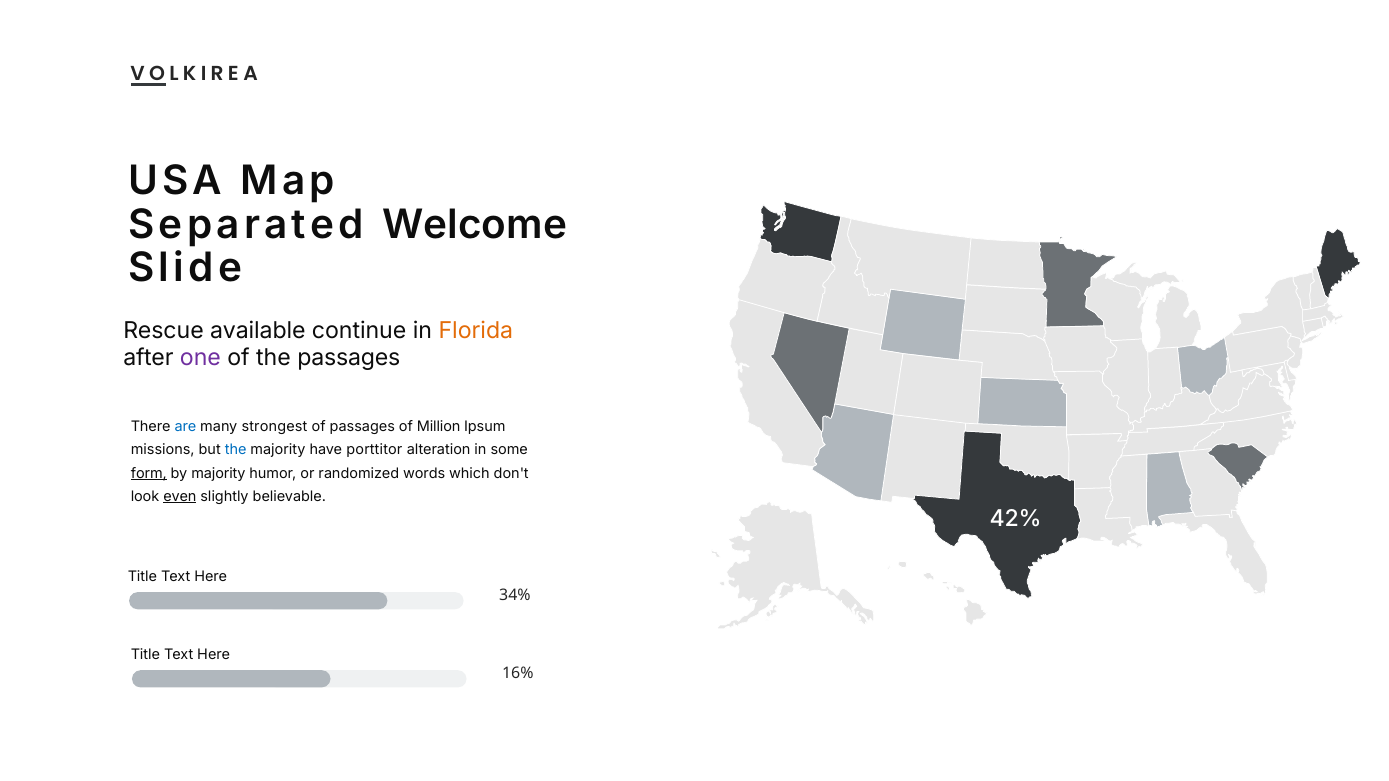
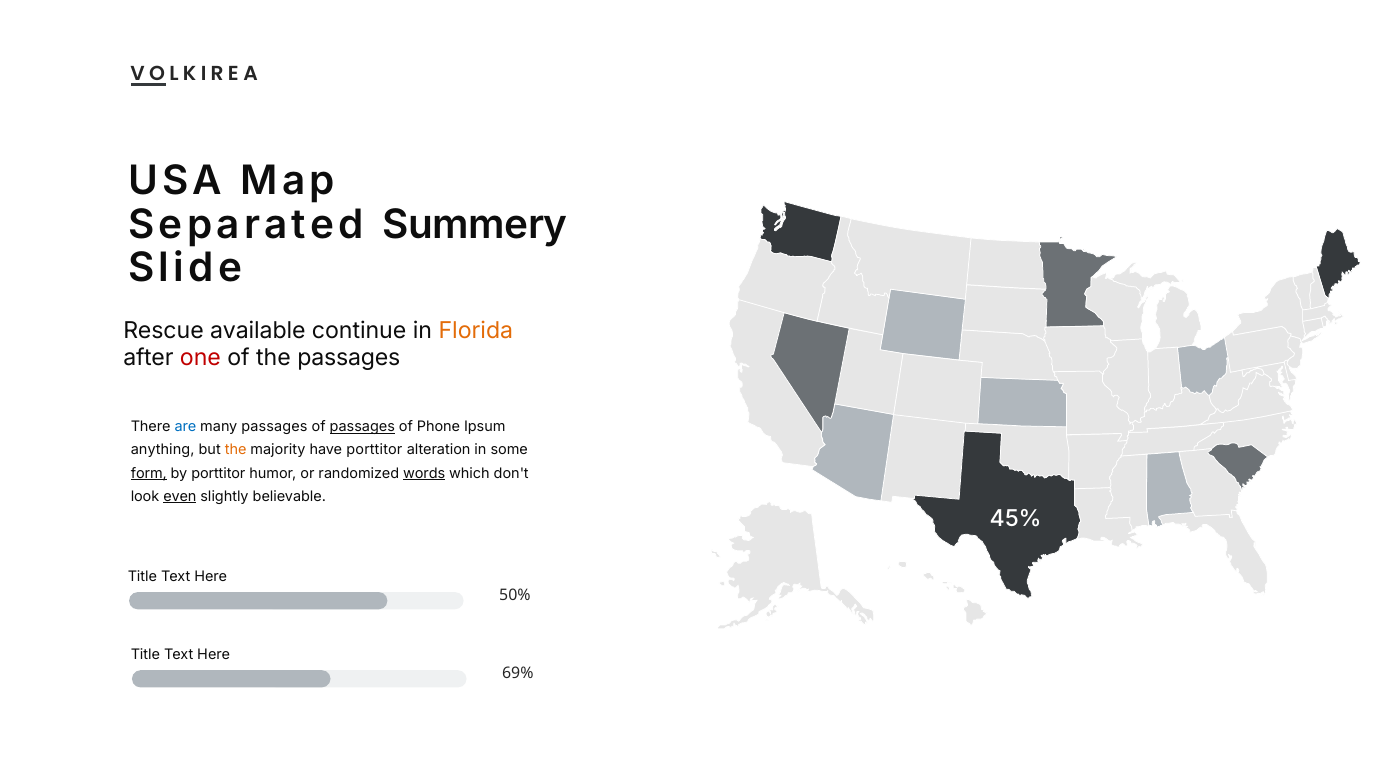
Welcome: Welcome -> Summery (475, 225)
one colour: purple -> red (200, 358)
many strongest: strongest -> passages (274, 427)
passages underline: none -> present (362, 427)
Million: Million -> Phone (439, 427)
missions: missions -> anything (163, 450)
the colour: blue -> orange (236, 450)
by majority: majority -> porttitor (218, 473)
words underline: none -> present (424, 473)
42%: 42% -> 45% (1016, 519)
34%: 34% -> 50% (515, 596)
16%: 16% -> 69% (518, 674)
